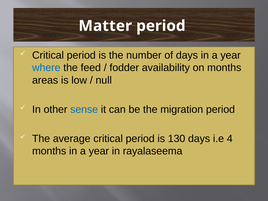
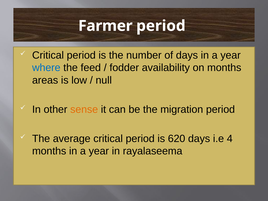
Matter: Matter -> Farmer (105, 26)
sense colour: blue -> orange (84, 109)
130: 130 -> 620 (177, 139)
